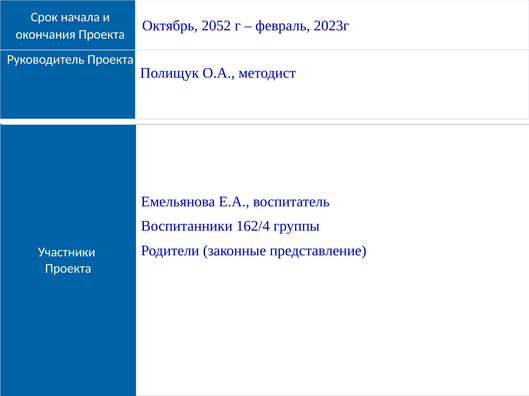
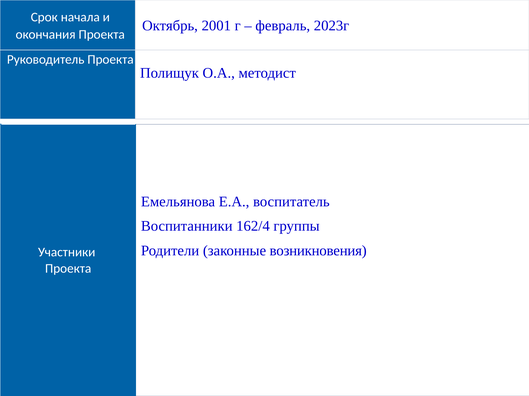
2052: 2052 -> 2001 (216, 26)
представление: представление -> возникновения (318, 251)
